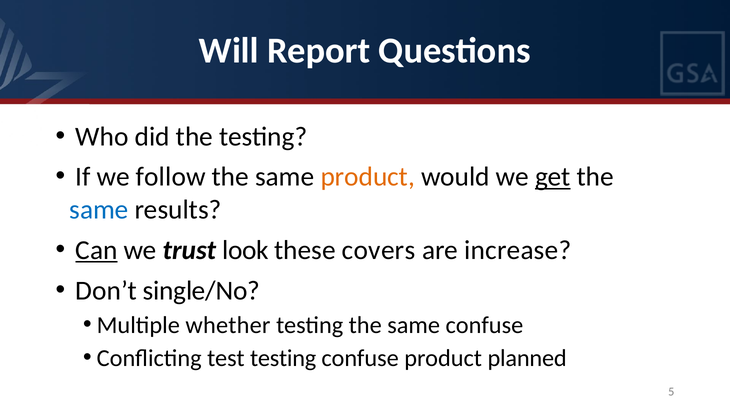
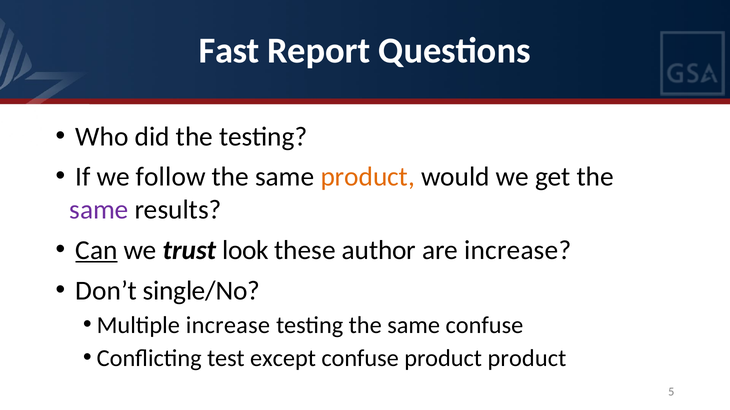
Will: Will -> Fast (229, 51)
get underline: present -> none (553, 177)
same colour: blue -> purple (99, 210)
covers: covers -> author (379, 250)
Multiple whether: whether -> increase (228, 326)
test testing: testing -> except (283, 359)
product planned: planned -> product (527, 359)
